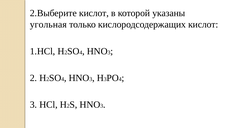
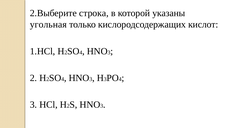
2.Выберите кислот: кислот -> строка (94, 13)
